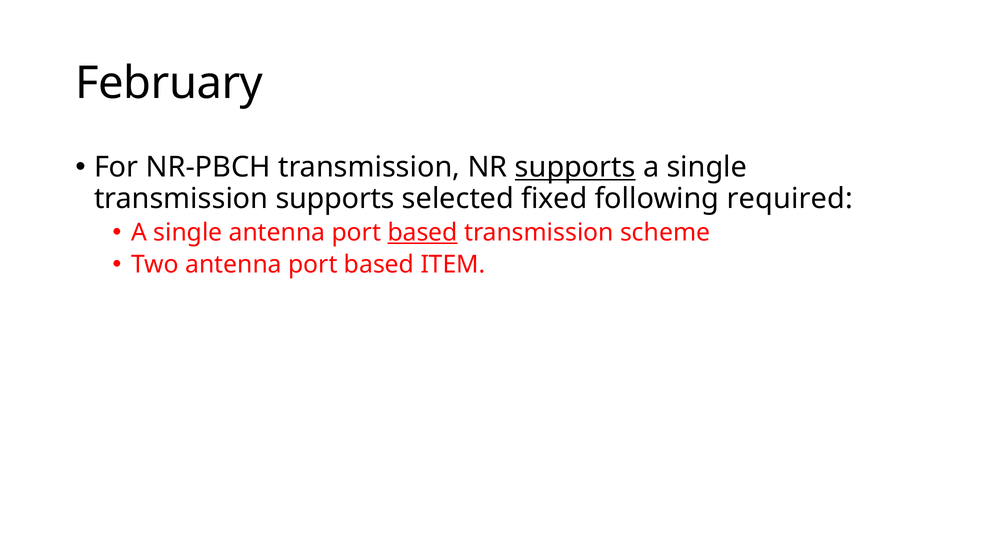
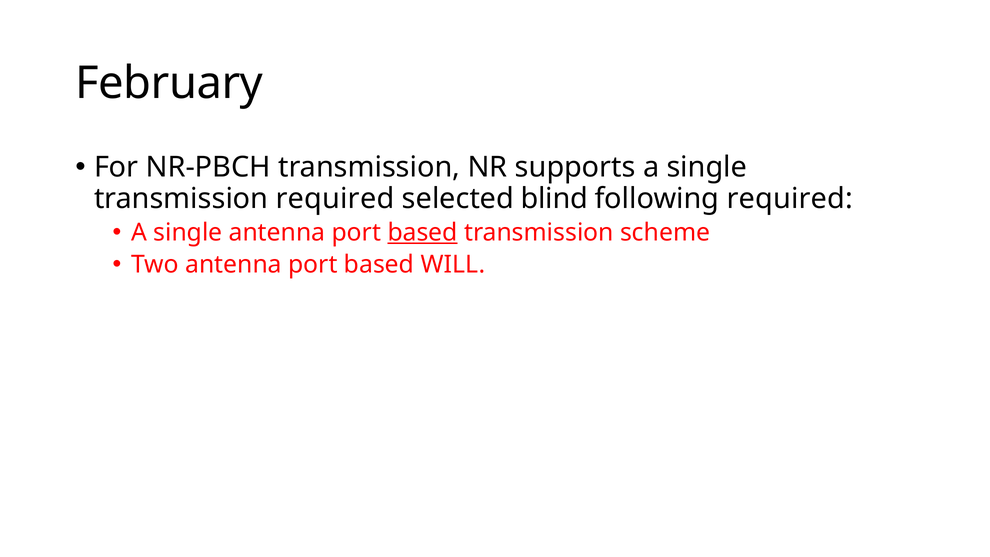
supports underline: present -> none (575, 167)
transmission supports: supports -> required (335, 198)
fixed: fixed -> blind (554, 198)
ITEM: ITEM -> WILL (453, 264)
